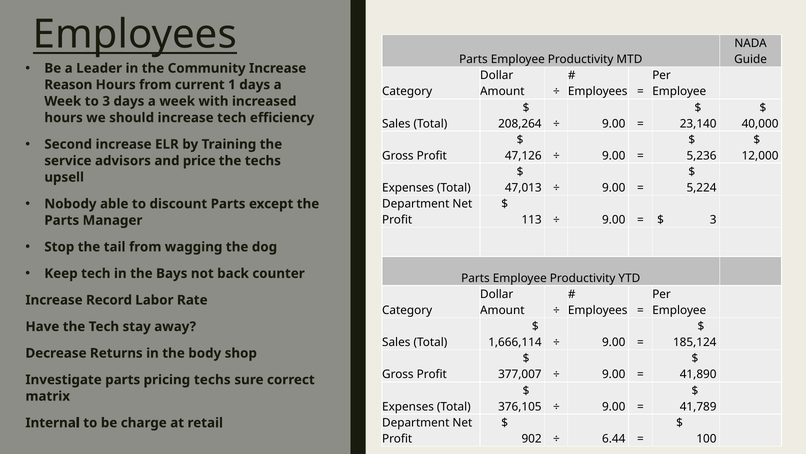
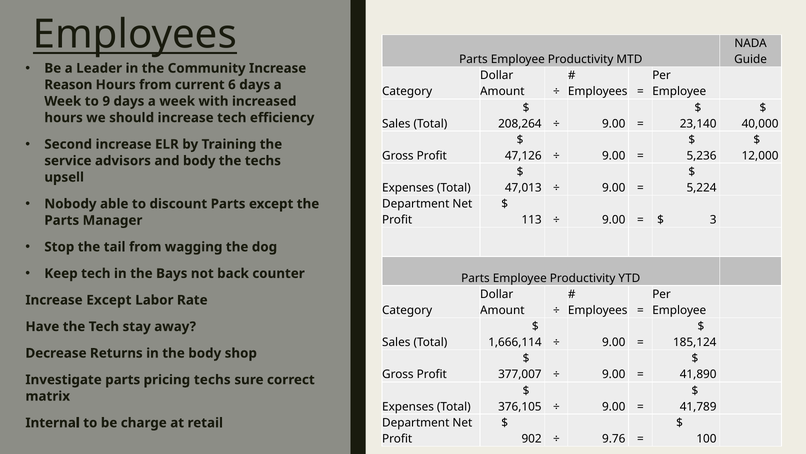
1: 1 -> 6 (232, 85)
to 3: 3 -> 9 (106, 101)
and price: price -> body (199, 161)
Increase Record: Record -> Except (109, 300)
6.44: 6.44 -> 9.76 (614, 438)
